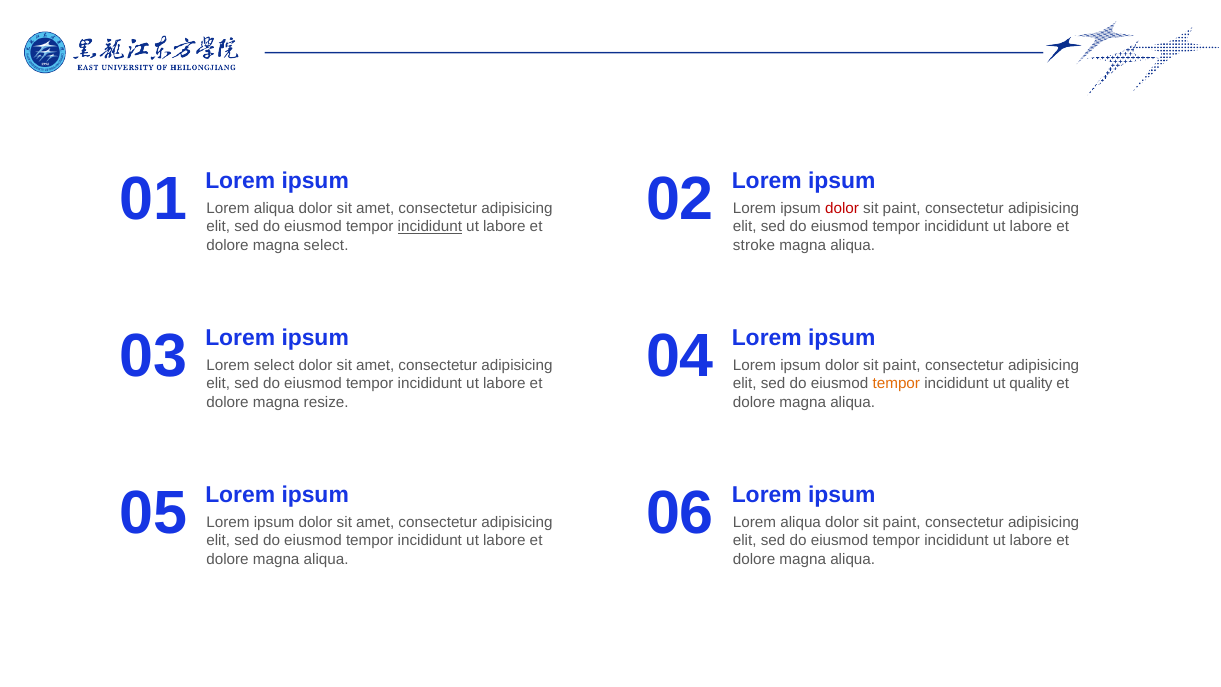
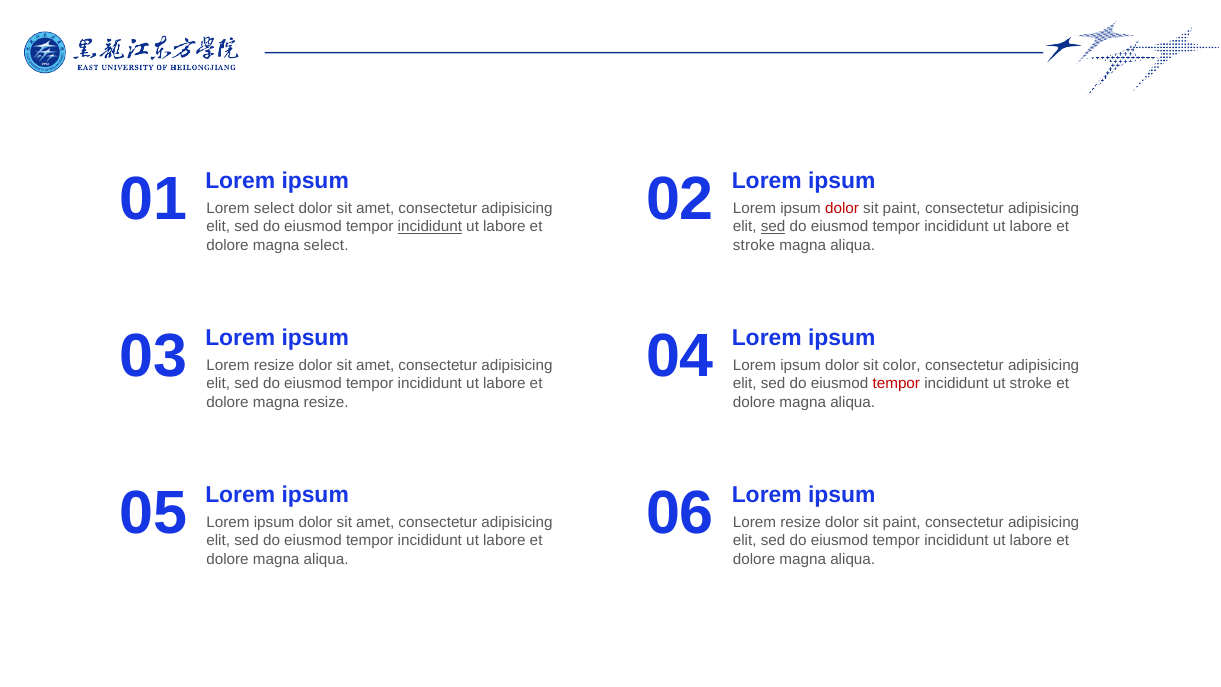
aliqua: aliqua -> select (274, 209)
sed underline: none -> present (773, 227)
select: select -> resize (274, 365)
paint: paint -> color (902, 365)
tempor colour: orange -> red (896, 384)
ut quality: quality -> stroke (1031, 384)
aliqua: aliqua -> resize (801, 522)
